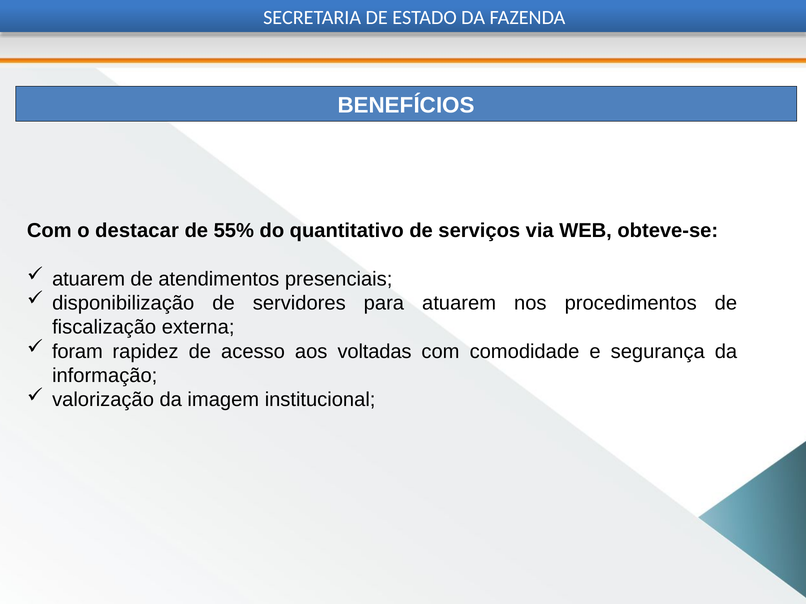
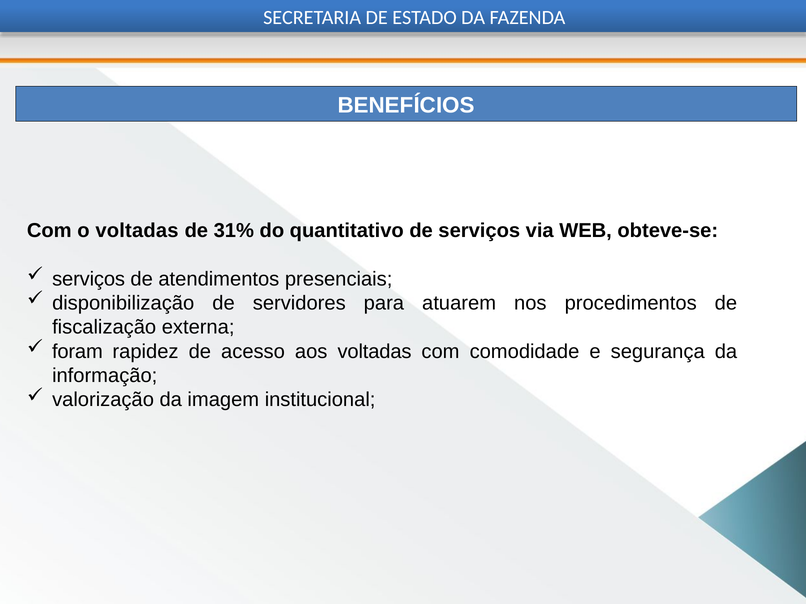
o destacar: destacar -> voltadas (137, 231)
55%: 55% -> 31% (234, 231)
atuarem: atuarem -> serviços (89, 279)
